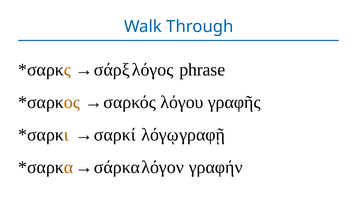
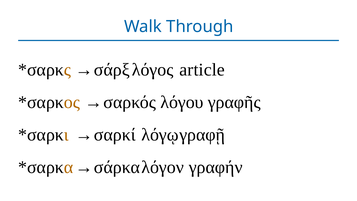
phrase: phrase -> article (202, 70)
